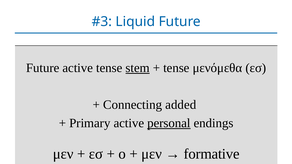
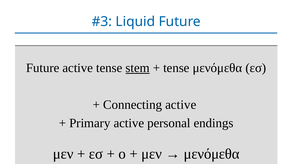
Connecting added: added -> active (181, 105)
personal underline: present -> none (169, 123)
formative: formative -> μενόμεθα (212, 154)
